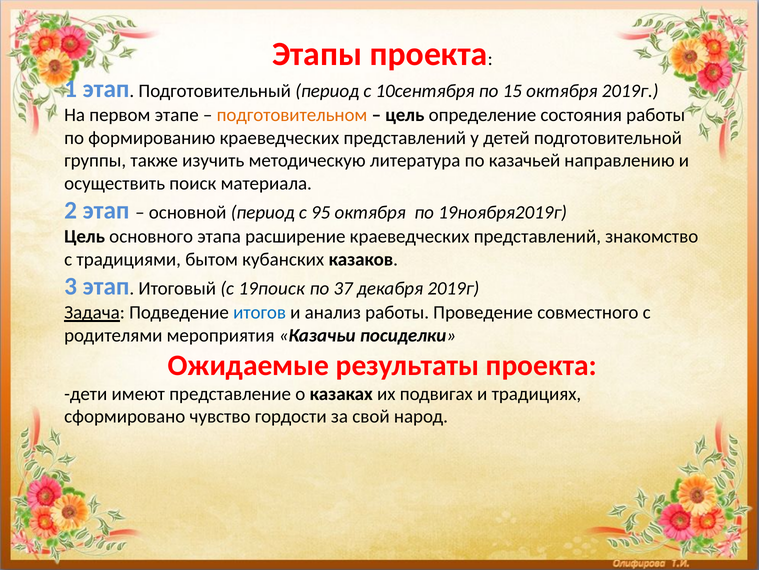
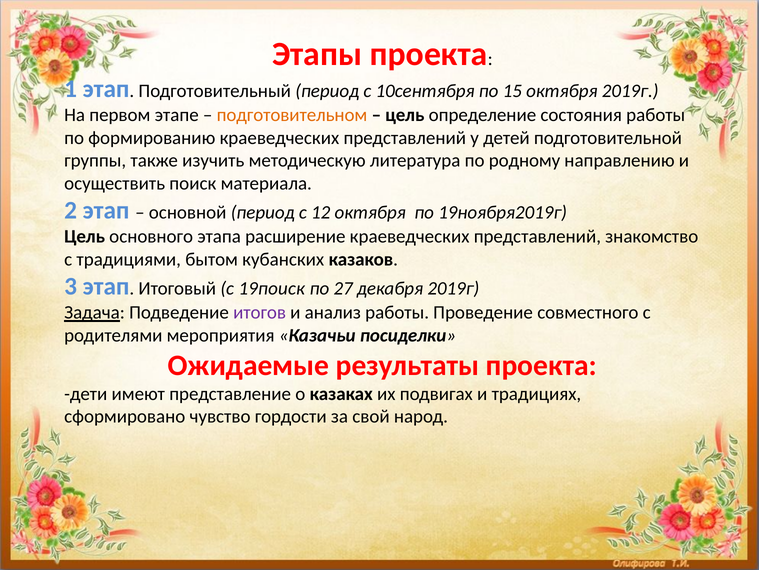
казачьей: казачьей -> родному (525, 160)
95: 95 -> 12 (321, 212)
37: 37 -> 27 (343, 288)
итогов colour: blue -> purple (260, 312)
